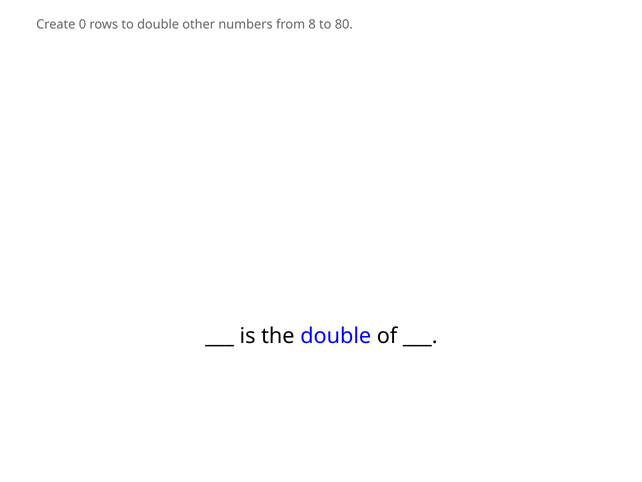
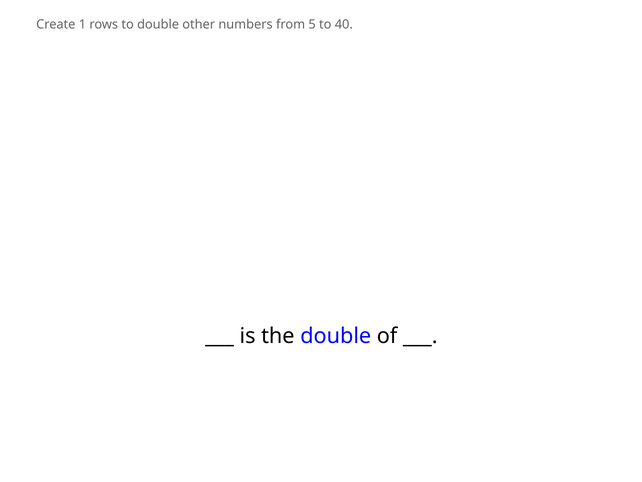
0: 0 -> 1 (82, 24)
8: 8 -> 5 (312, 24)
80: 80 -> 40 (344, 24)
